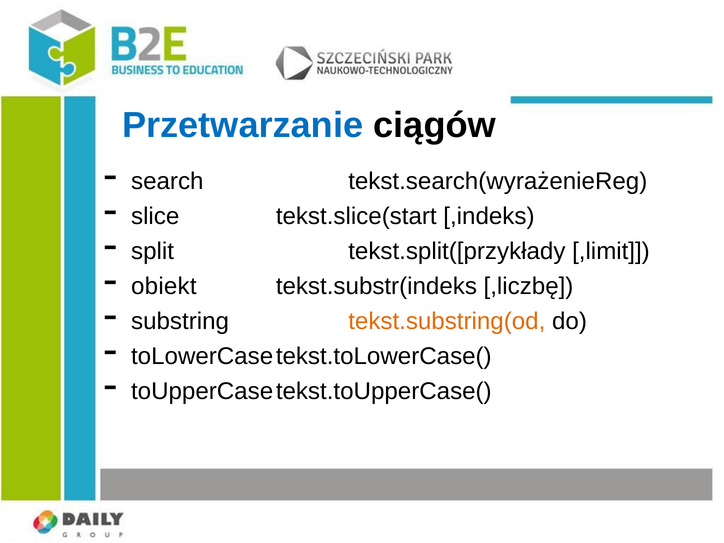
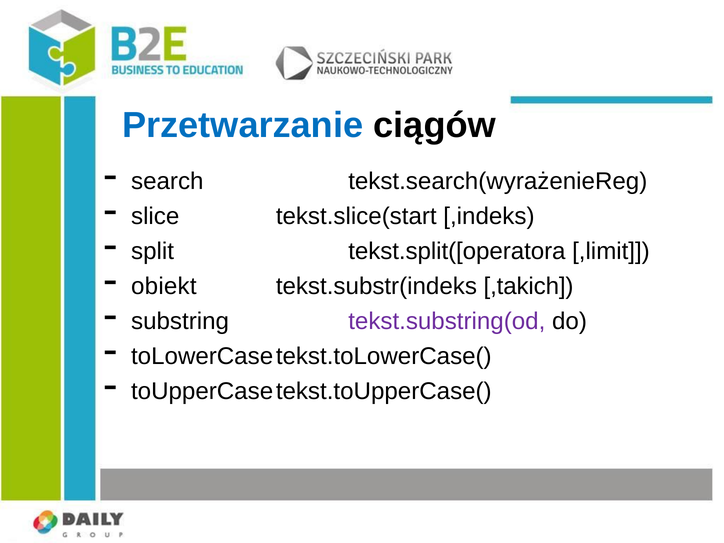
tekst.split([przykłady: tekst.split([przykłady -> tekst.split([operatora (457, 251)
,liczbę: ,liczbę -> ,takich (529, 286)
tekst.substring(od colour: orange -> purple (447, 321)
